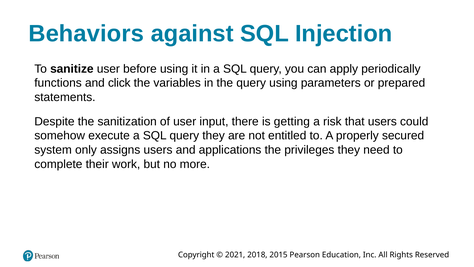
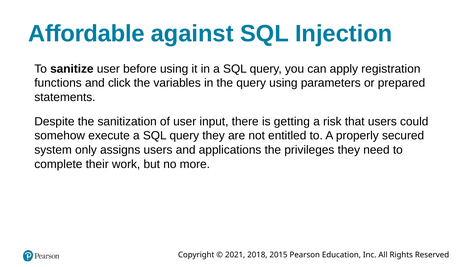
Behaviors: Behaviors -> Affordable (86, 34)
periodically: periodically -> registration (391, 69)
